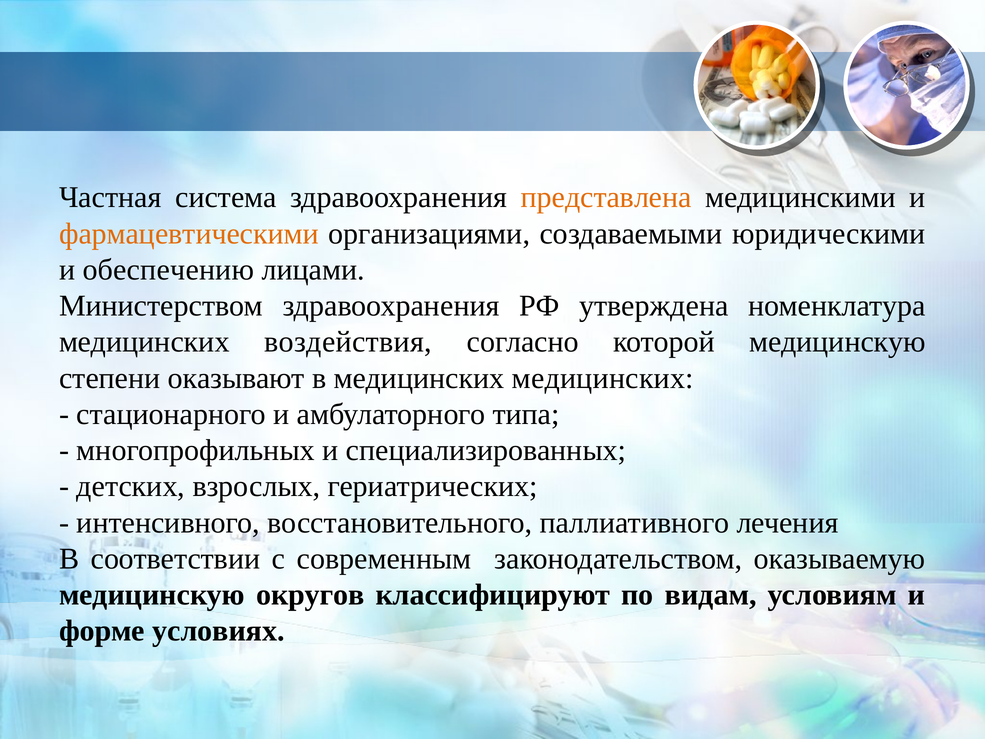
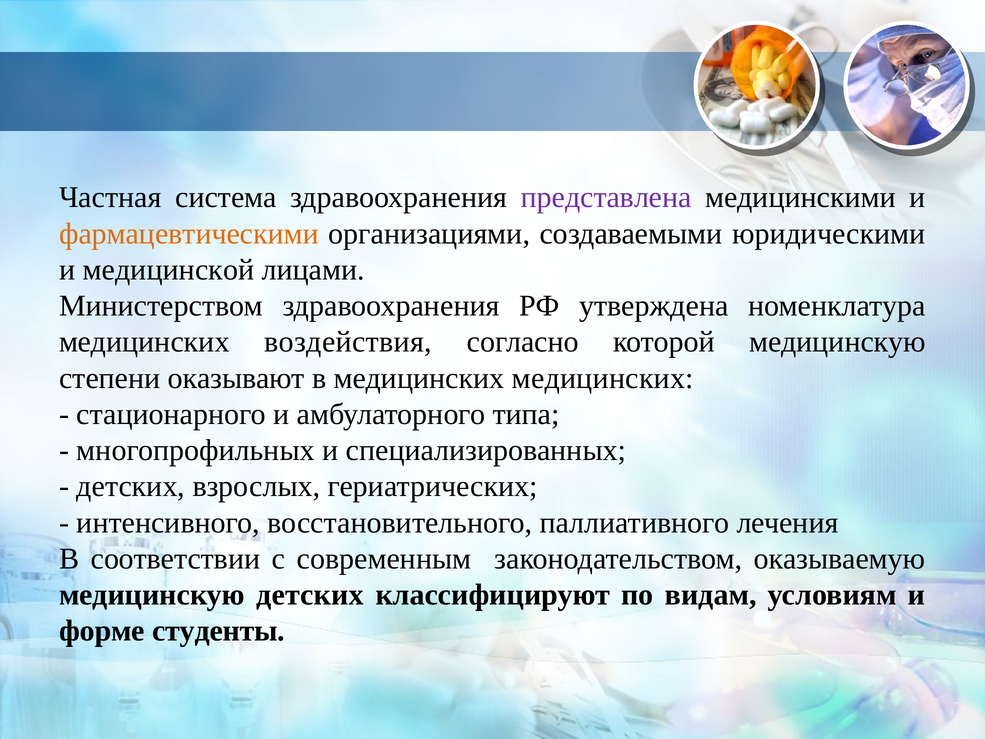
представлена colour: orange -> purple (606, 197)
обеспечению: обеспечению -> медицинской (168, 270)
медицинскую округов: округов -> детских (310, 595)
условиях: условиях -> студенты (219, 631)
